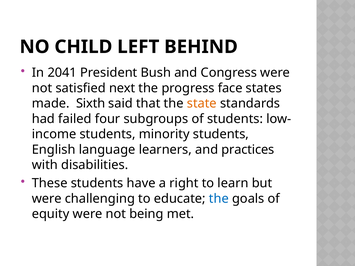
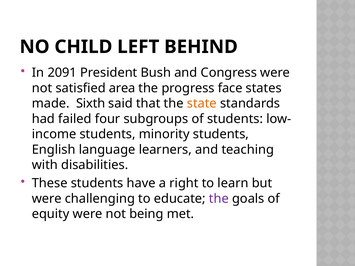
2041: 2041 -> 2091 (62, 73)
next: next -> area (122, 88)
practices: practices -> teaching (248, 150)
the colour: blue -> purple (219, 199)
